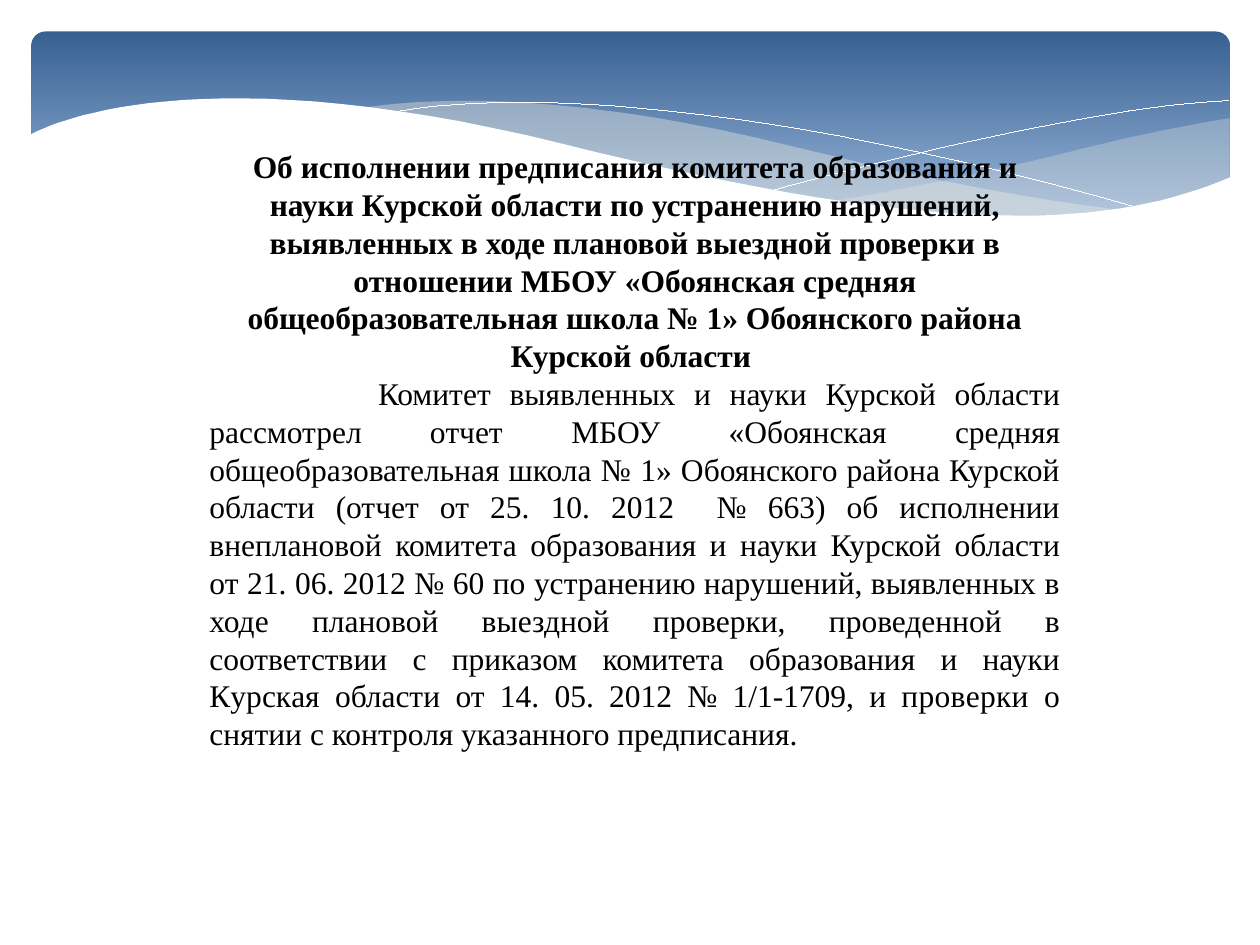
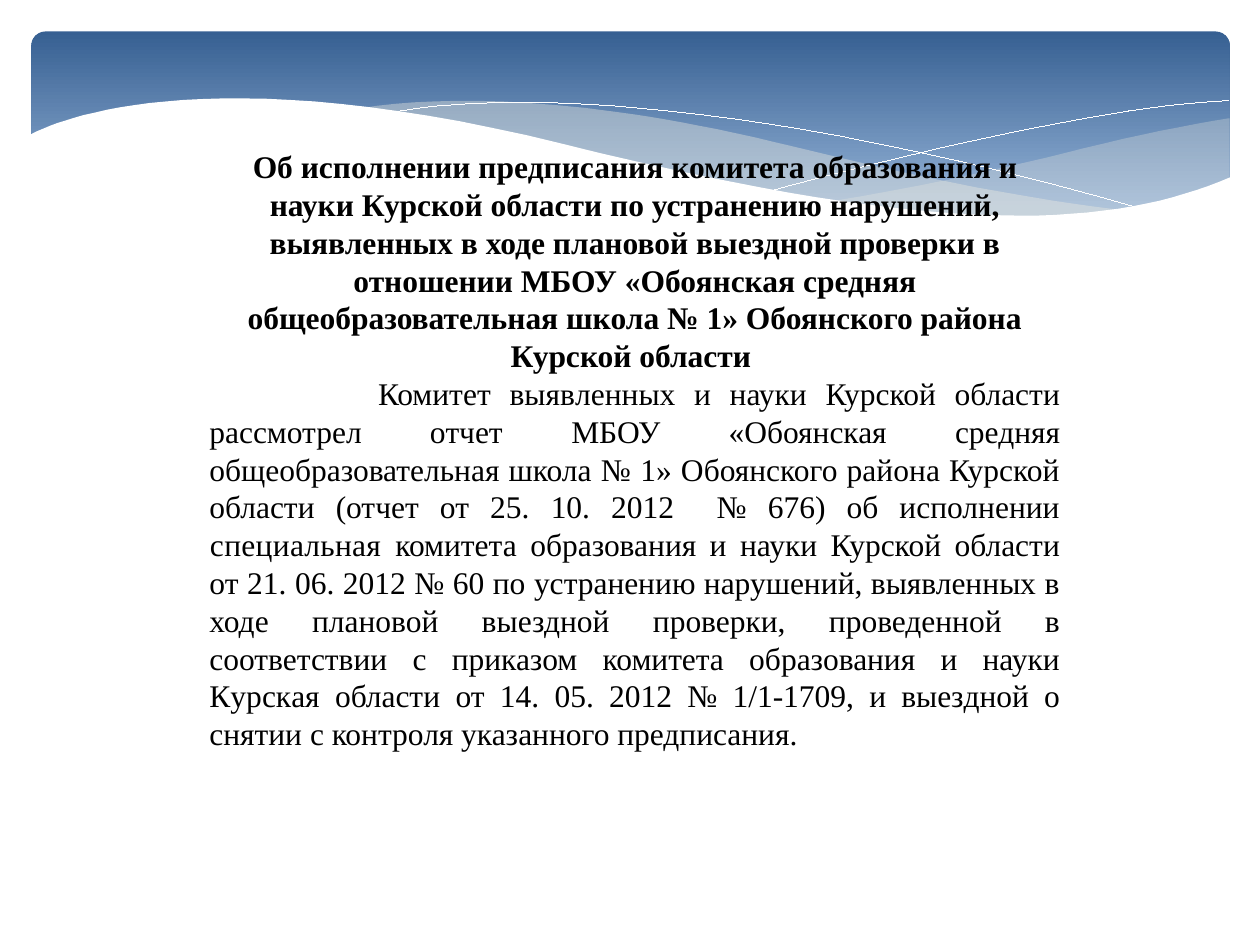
663: 663 -> 676 (797, 509)
внеплановой: внеплановой -> специальная (295, 546)
и проверки: проверки -> выездной (965, 698)
